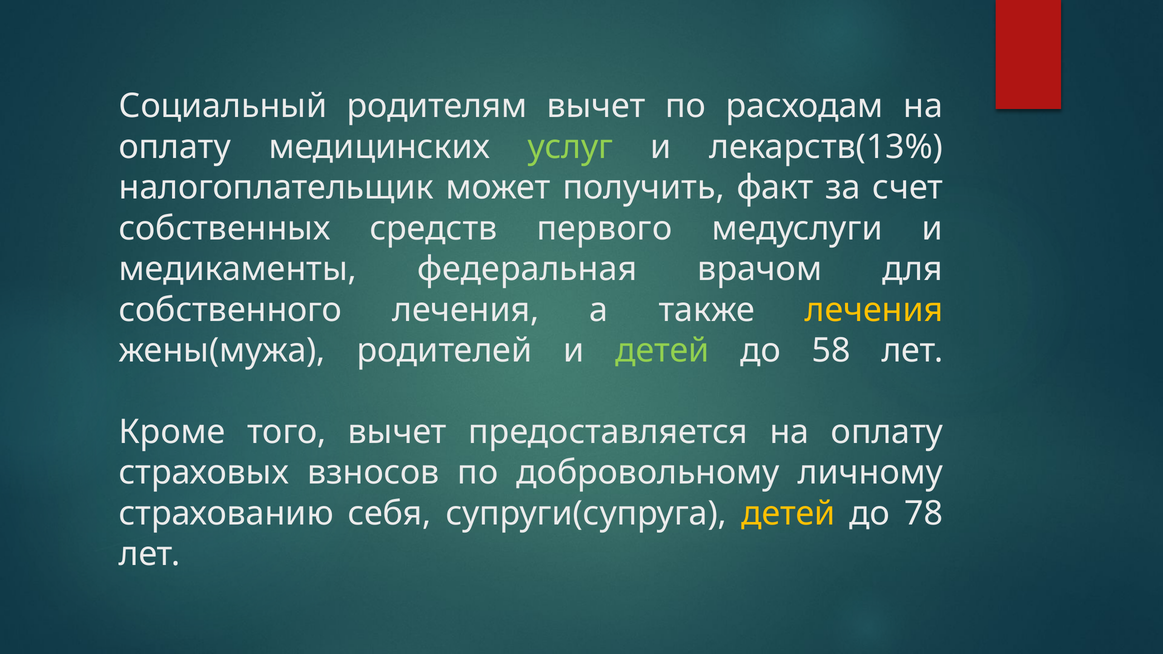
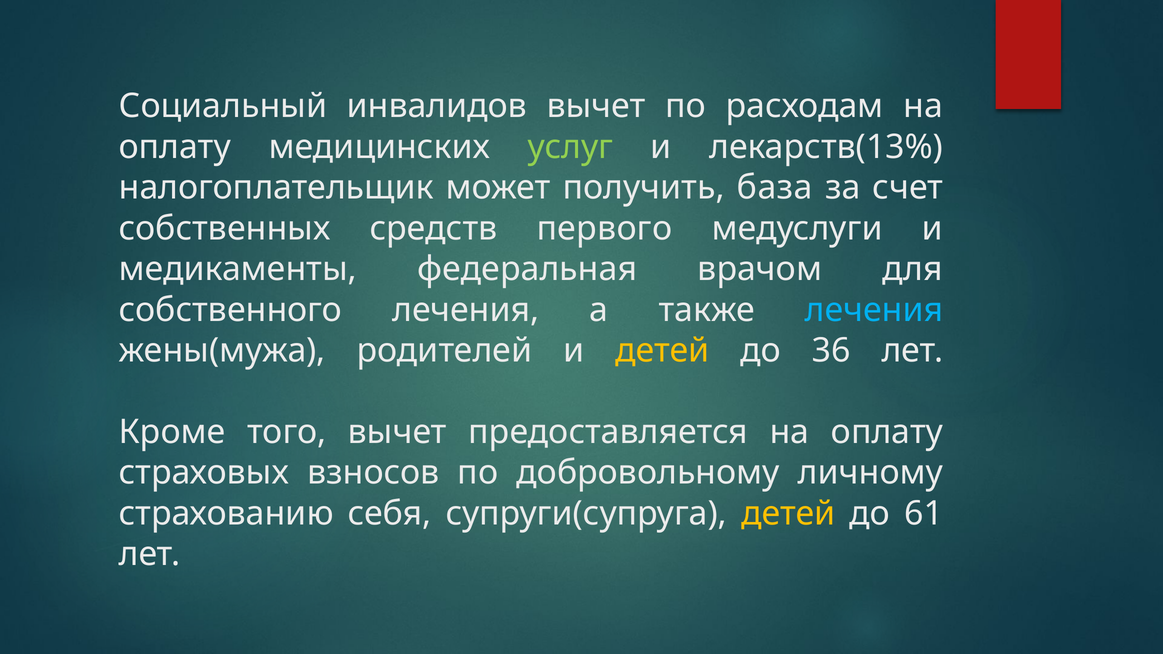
родителям: родителям -> инвалидов (437, 106)
факт: факт -> база (775, 188)
лечения colour: yellow -> light blue (874, 310)
детей colour: light green -> yellow (662, 351)
58: 58 -> 36 (831, 351)
78: 78 -> 61 (924, 514)
